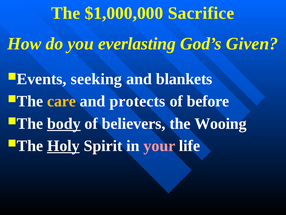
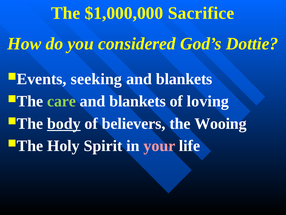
everlasting: everlasting -> considered (137, 44)
Given: Given -> Dottie (252, 44)
care colour: yellow -> light green (61, 101)
protects: protects -> blankets (138, 101)
before: before -> loving (208, 101)
Holy underline: present -> none (63, 146)
